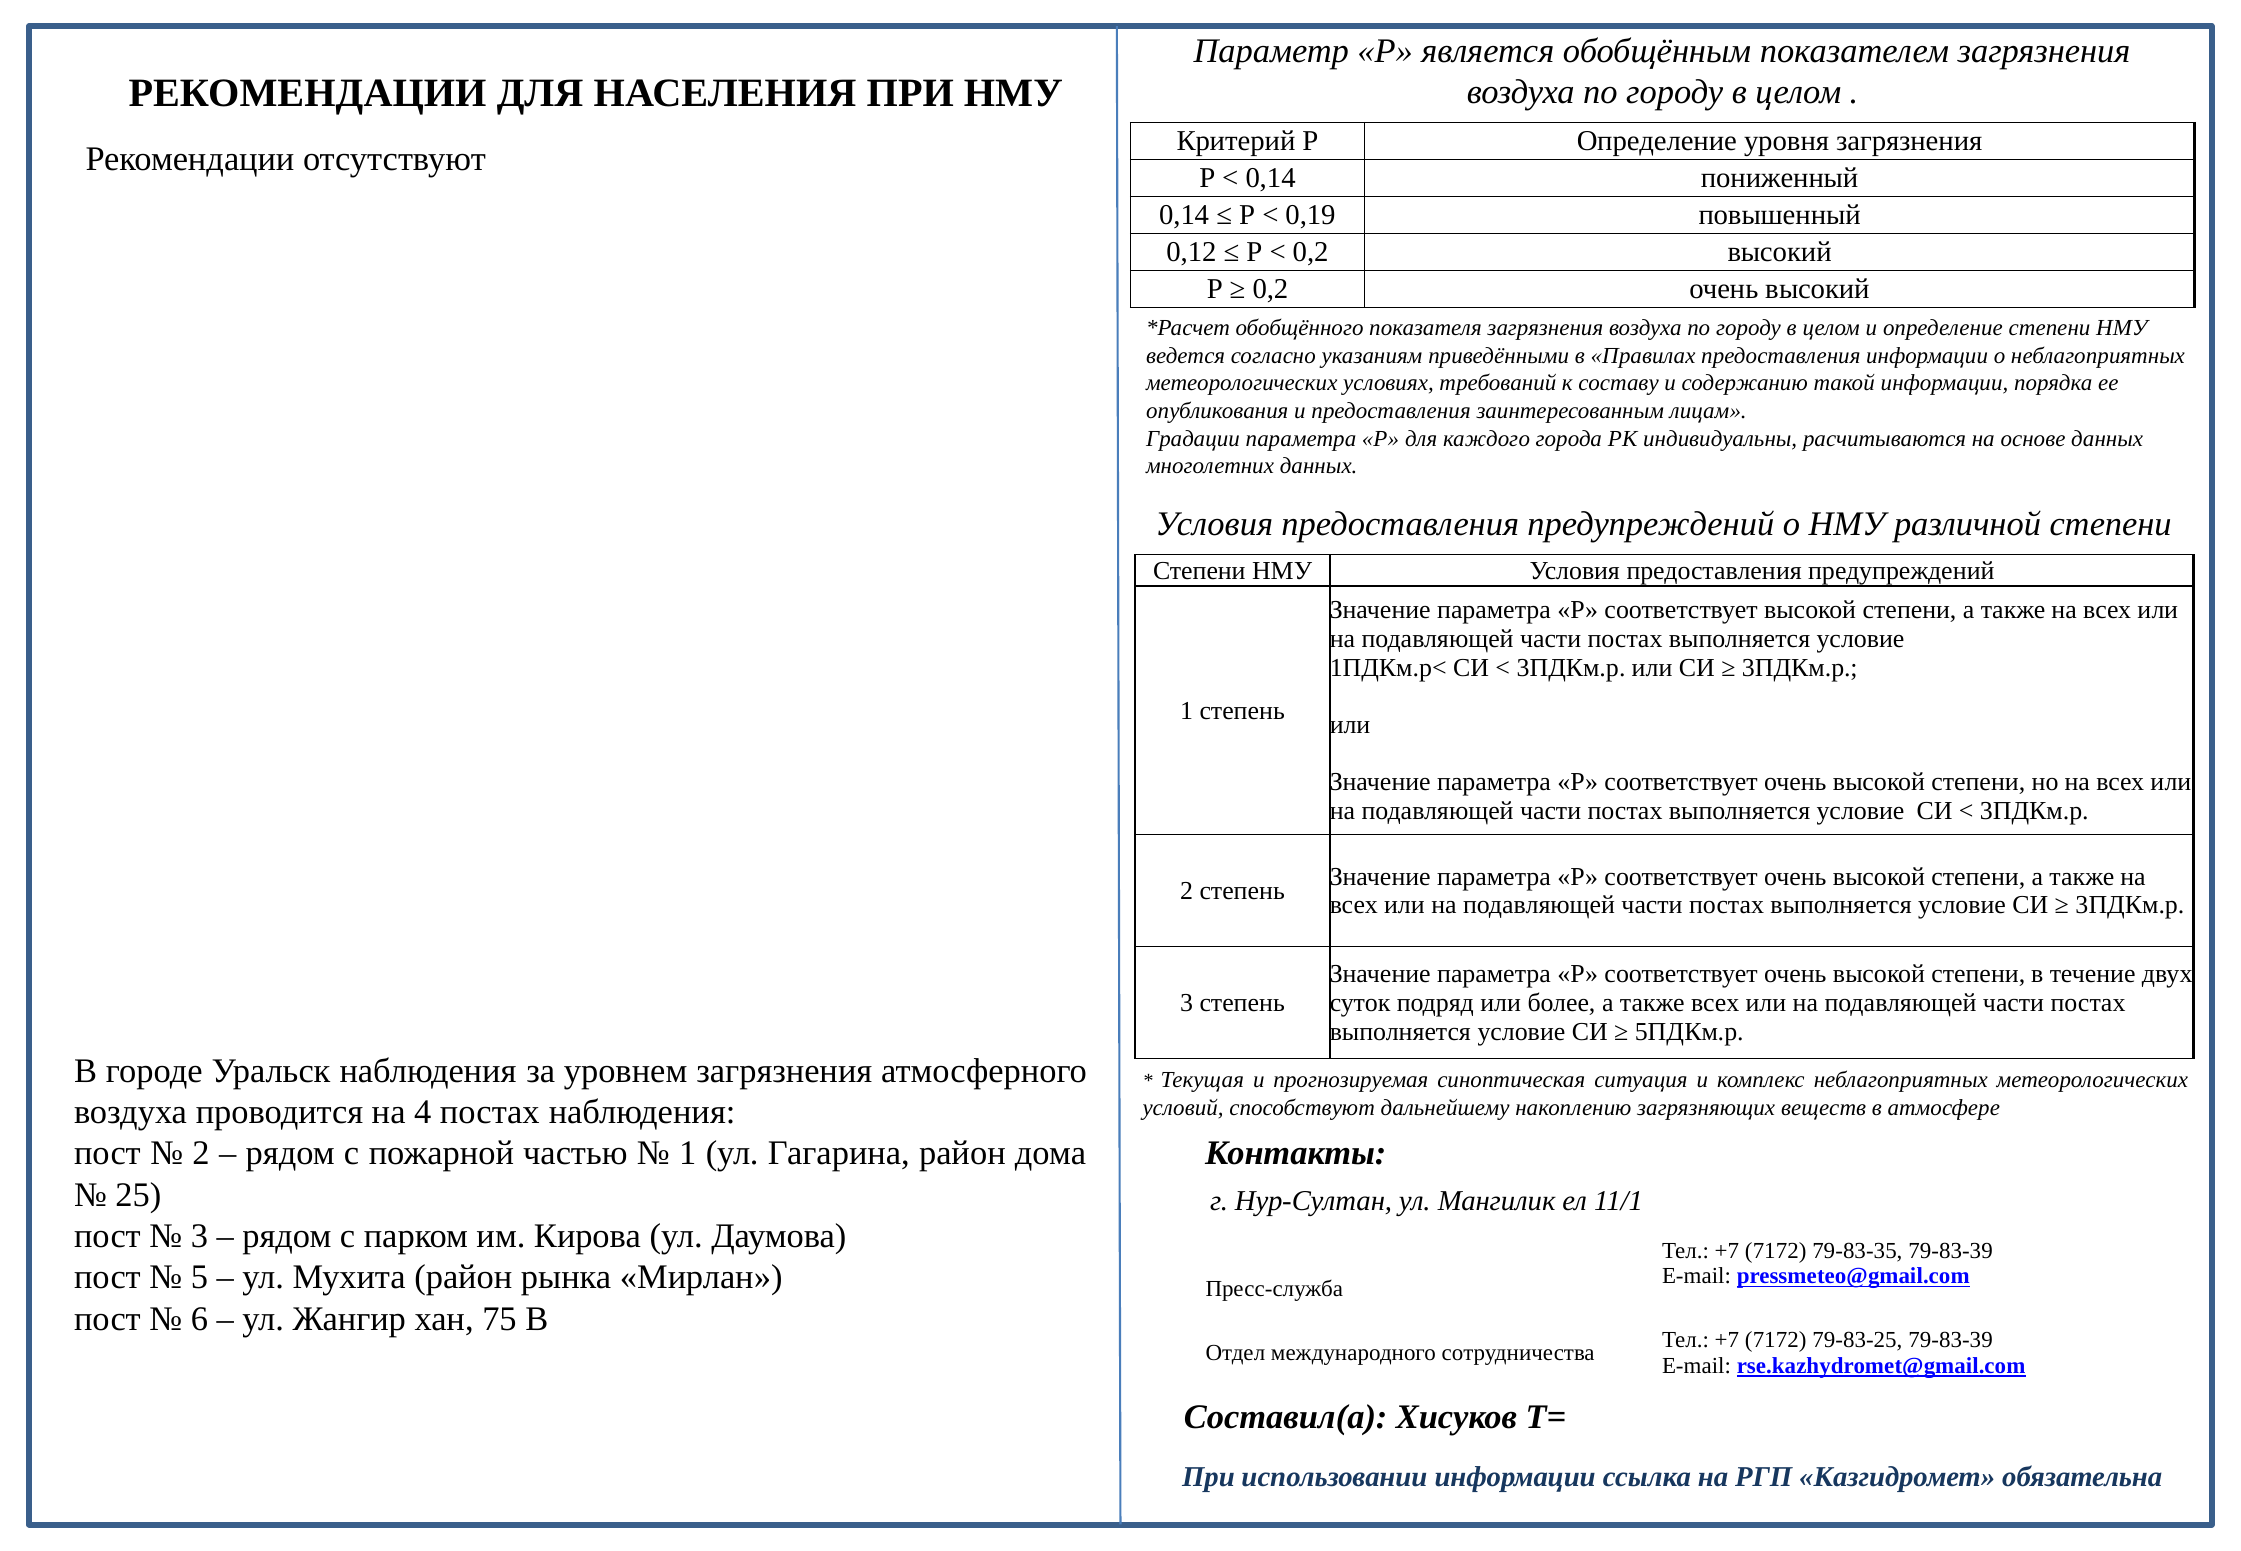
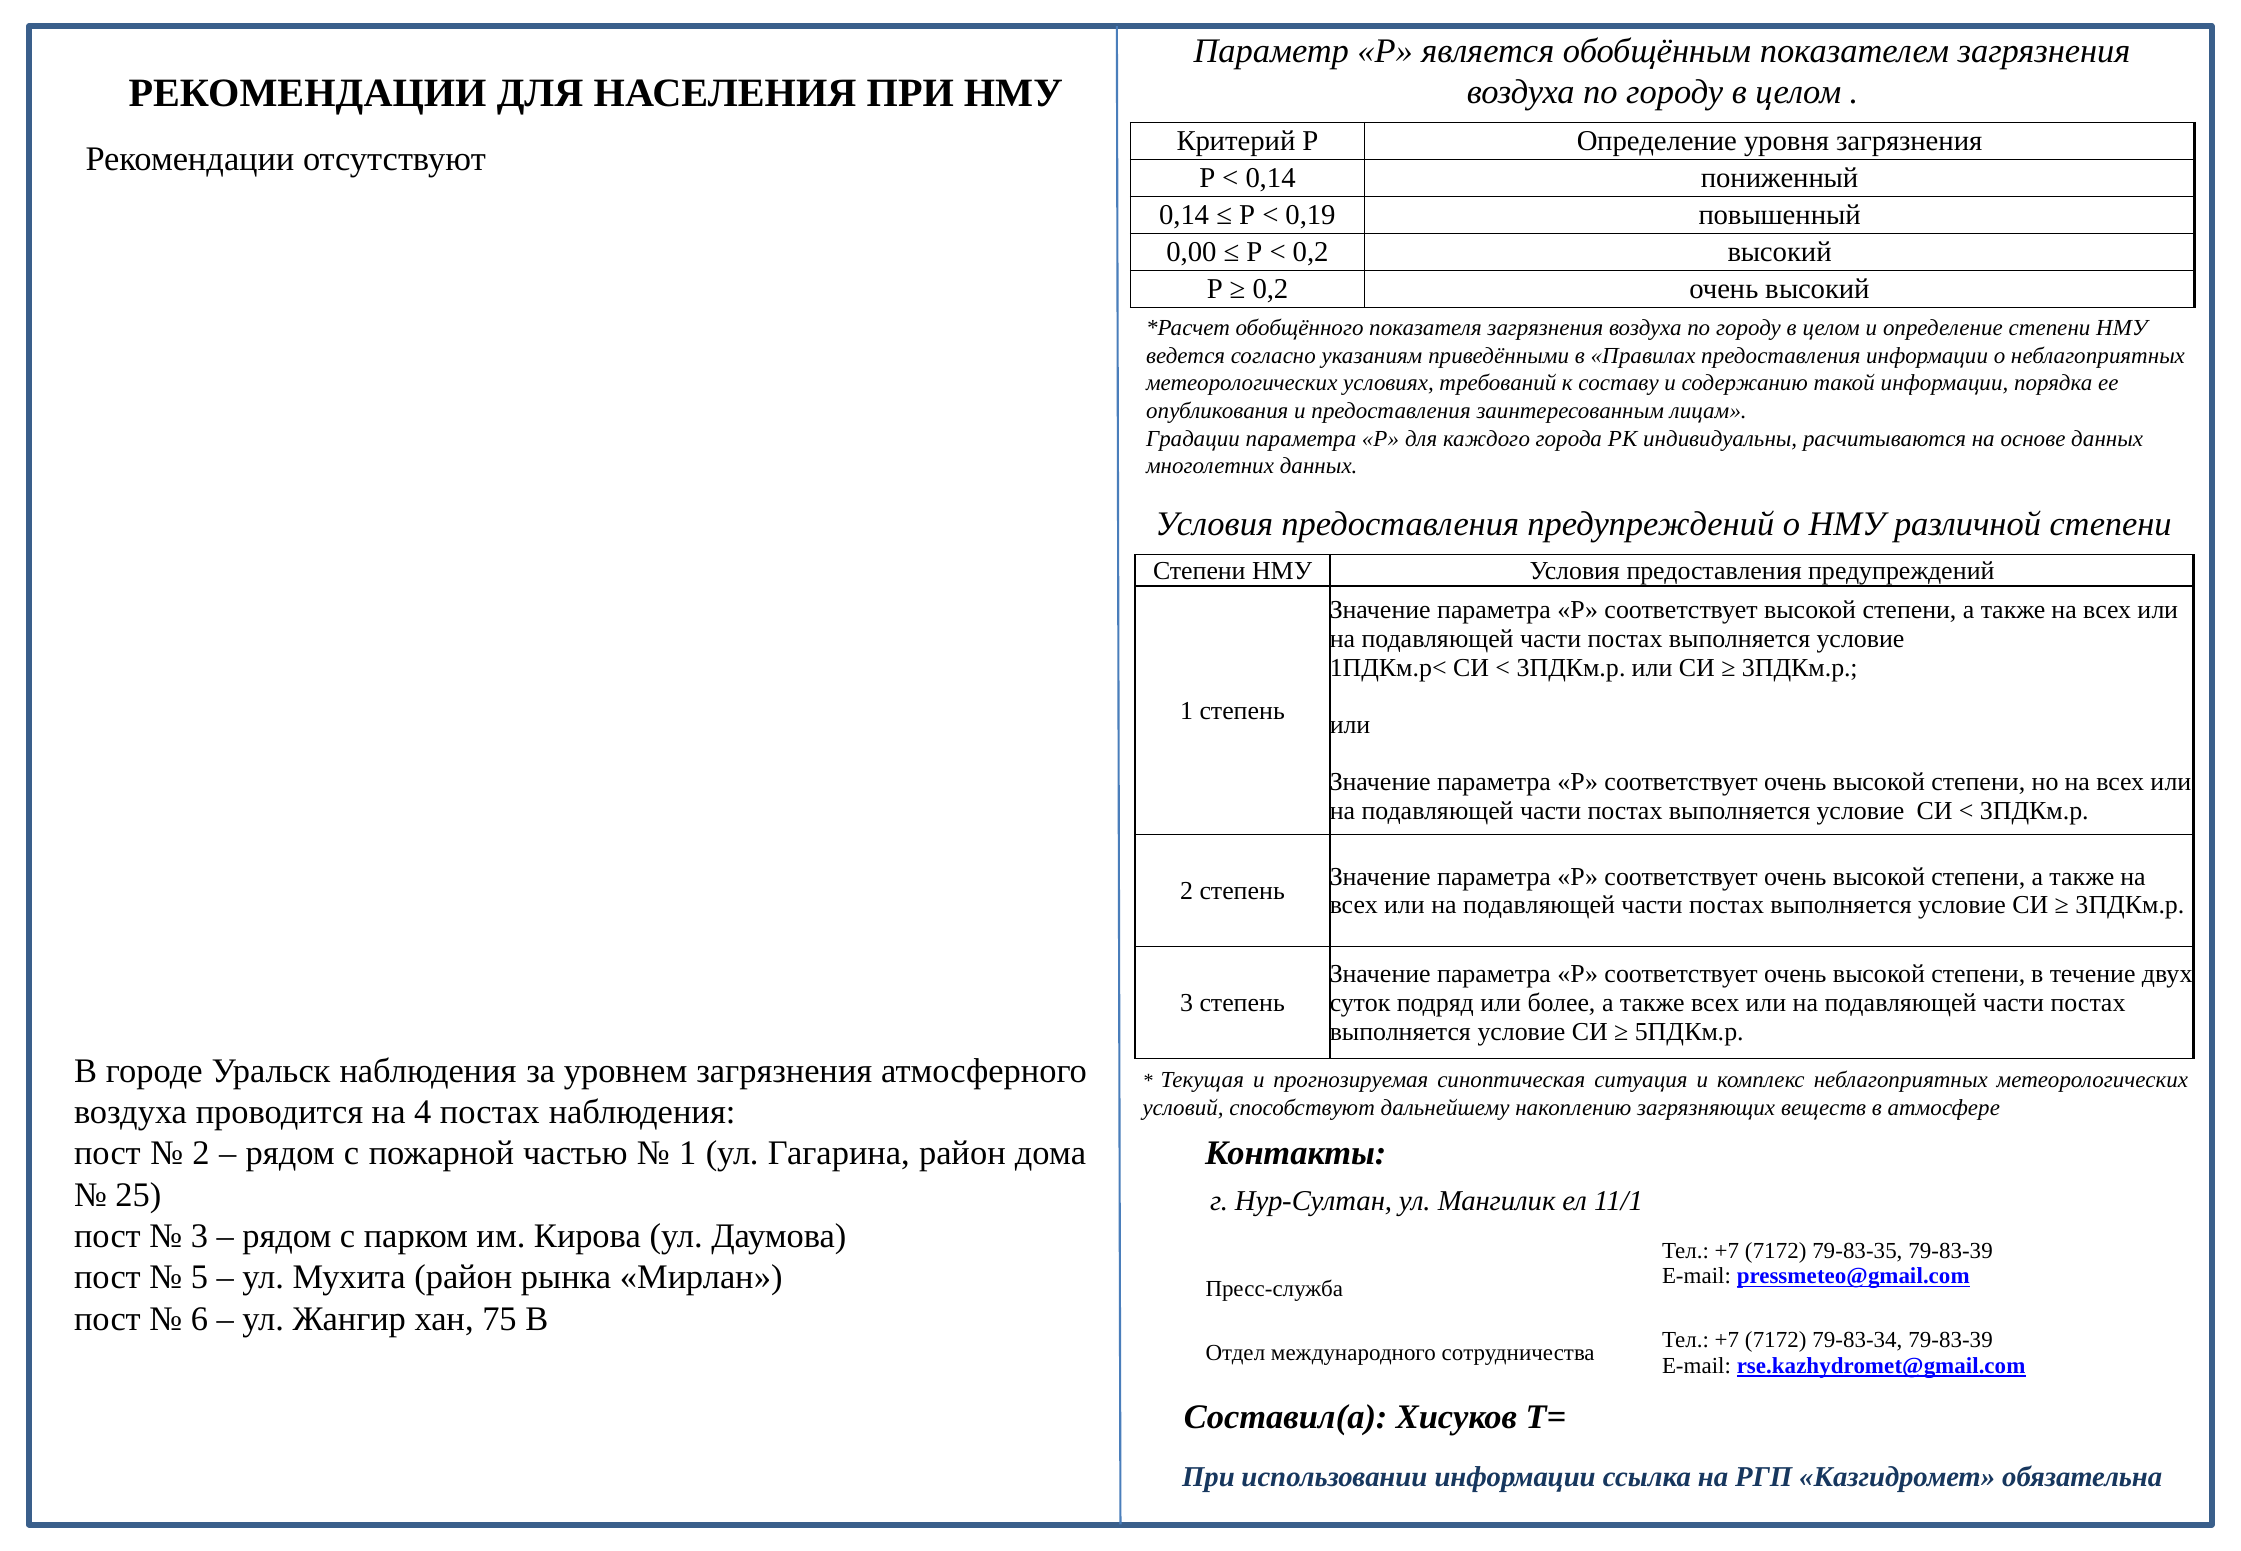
0,12: 0,12 -> 0,00 (1191, 252)
79-83-25: 79-83-25 -> 79-83-34 (1857, 1341)
